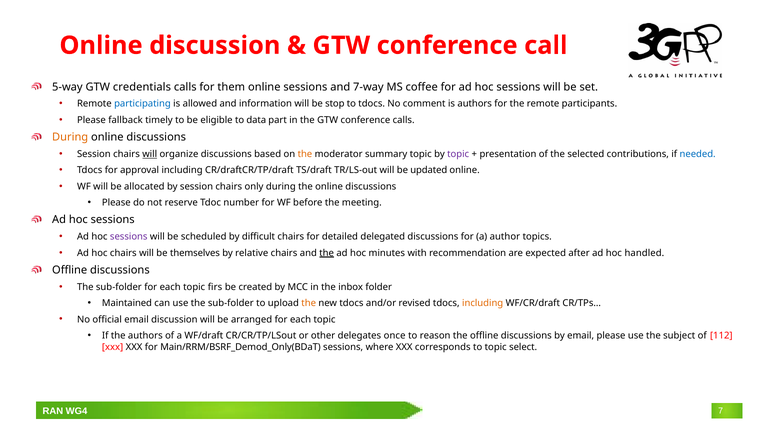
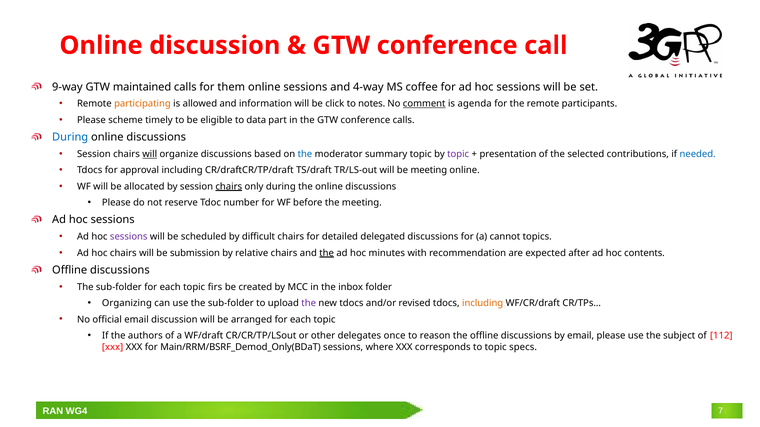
5-way: 5-way -> 9-way (67, 87)
credentials: credentials -> maintained (142, 87)
7-way: 7-way -> 4-way (368, 87)
participating colour: blue -> orange (142, 104)
stop: stop -> click (335, 104)
to tdocs: tdocs -> notes (372, 104)
comment underline: none -> present (424, 104)
is authors: authors -> agenda (475, 104)
fallback: fallback -> scheme (126, 120)
During colour: orange -> blue (70, 137)
the colour: orange -> blue (305, 154)
be updated: updated -> meeting (429, 171)
chairs underline: none -> present (229, 187)
author: author -> cannot (505, 237)
themselves: themselves -> submission (195, 253)
handled: handled -> contents (644, 253)
Maintained: Maintained -> Organizing (127, 304)
the colour: orange -> purple (309, 304)
select: select -> specs (523, 347)
